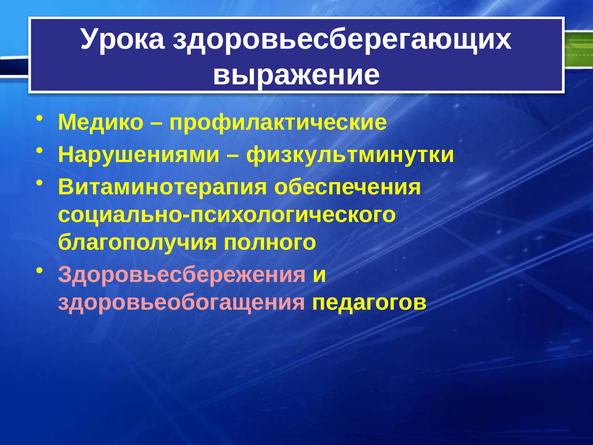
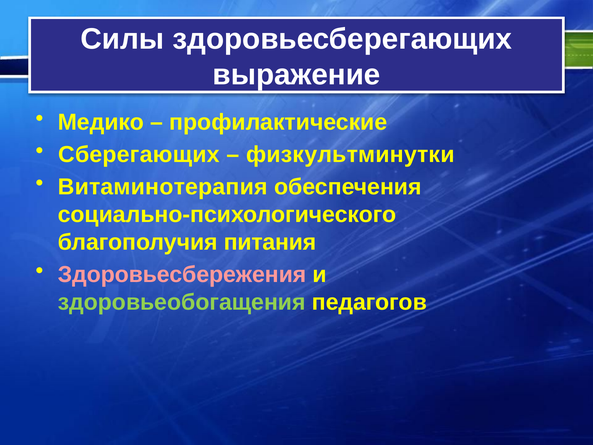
Урока: Урока -> Силы (122, 39)
Нарушениями: Нарушениями -> Сберегающих (139, 155)
полного: полного -> питания (270, 242)
здоровьеобогащения colour: pink -> light green (182, 302)
